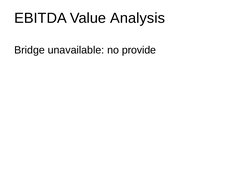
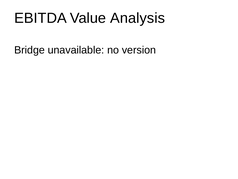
provide: provide -> version (139, 50)
